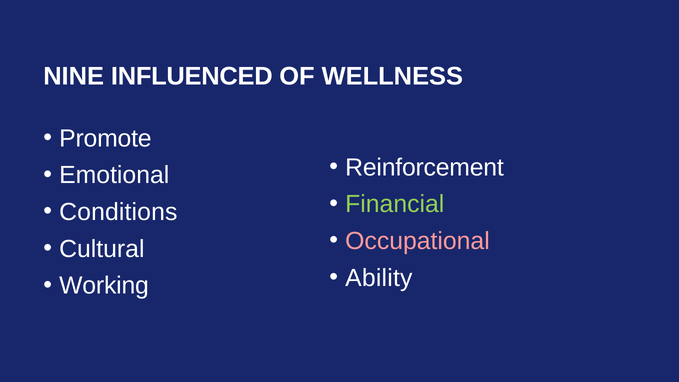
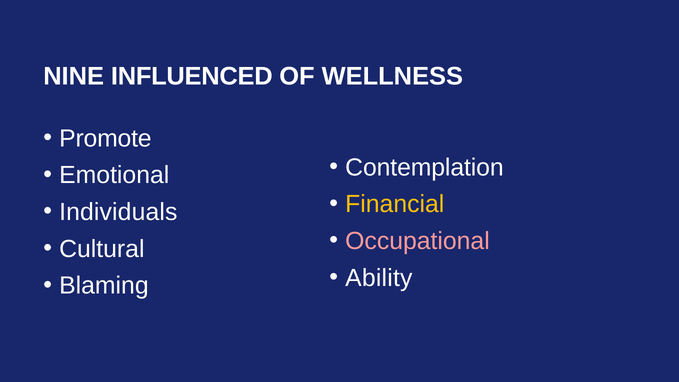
Reinforcement: Reinforcement -> Contemplation (424, 167)
Financial colour: light green -> yellow (395, 204)
Conditions: Conditions -> Individuals (118, 212)
Working: Working -> Blaming (104, 286)
